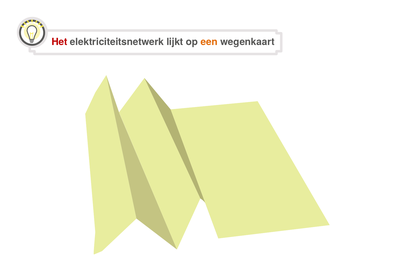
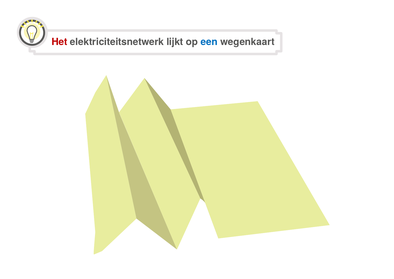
een colour: orange -> blue (209, 42)
